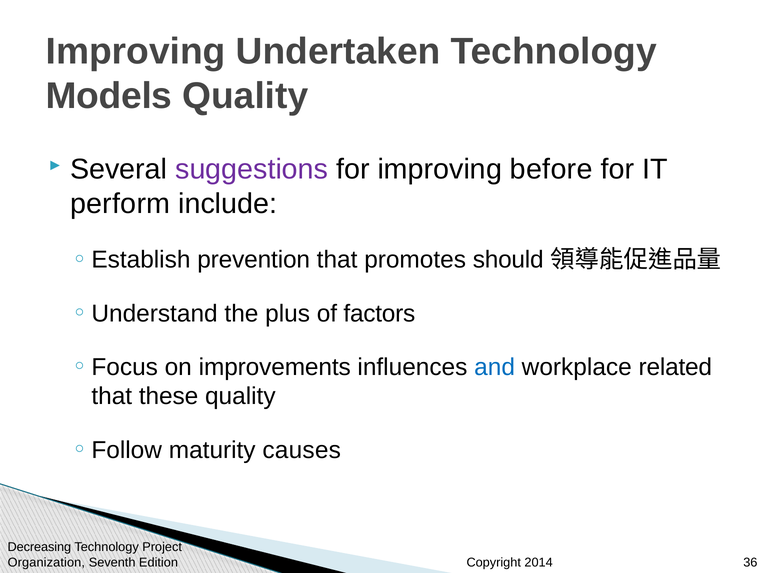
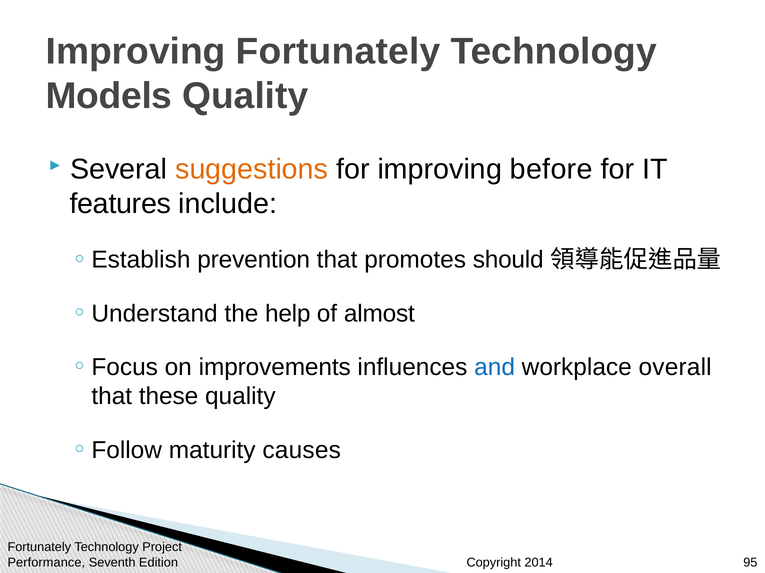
Improving Undertaken: Undertaken -> Fortunately (338, 52)
suggestions colour: purple -> orange (252, 170)
perform: perform -> features (120, 204)
plus: plus -> help (288, 314)
factors: factors -> almost (379, 314)
related: related -> overall (675, 368)
Decreasing: Decreasing -> Fortunately (39, 548)
Organization: Organization -> Performance (46, 563)
36: 36 -> 95 (750, 563)
